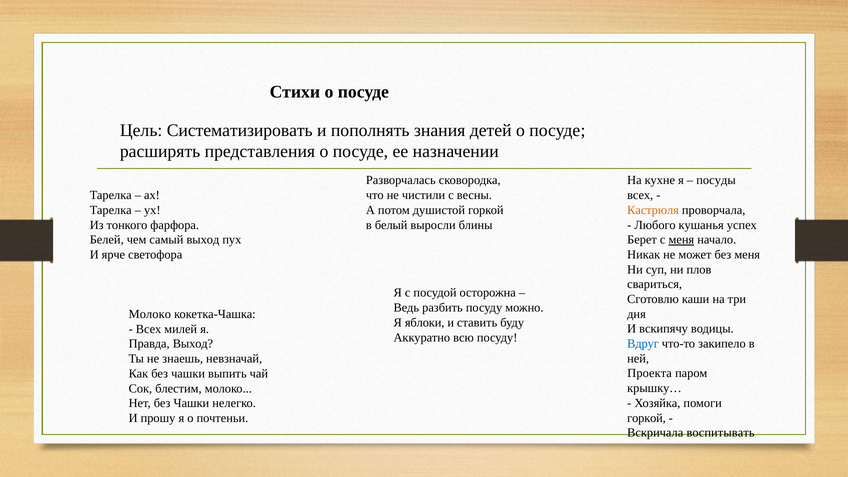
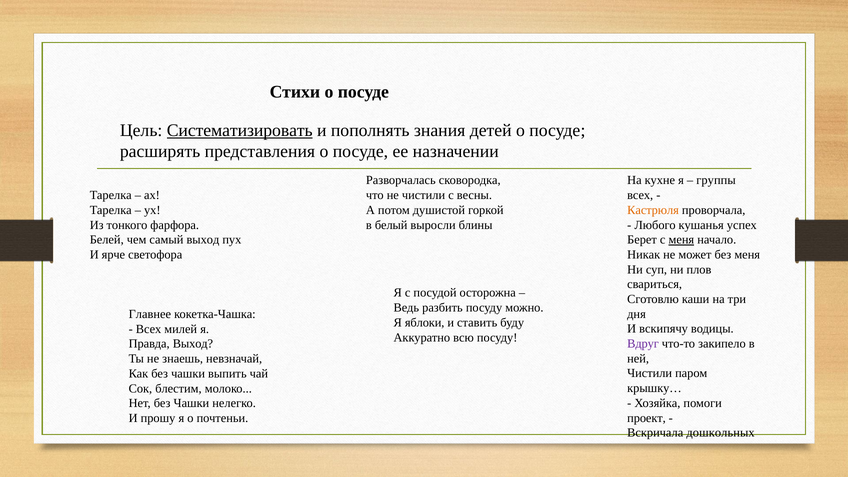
Систематизировать underline: none -> present (240, 130)
посуды: посуды -> группы (716, 180)
Молоко: Молоко -> Главнее (150, 314)
Вдруг colour: blue -> purple (643, 344)
Проекта: Проекта -> Чистили (650, 373)
горкой: горкой -> проект (646, 418)
воспитывать: воспитывать -> дошкольных (721, 433)
